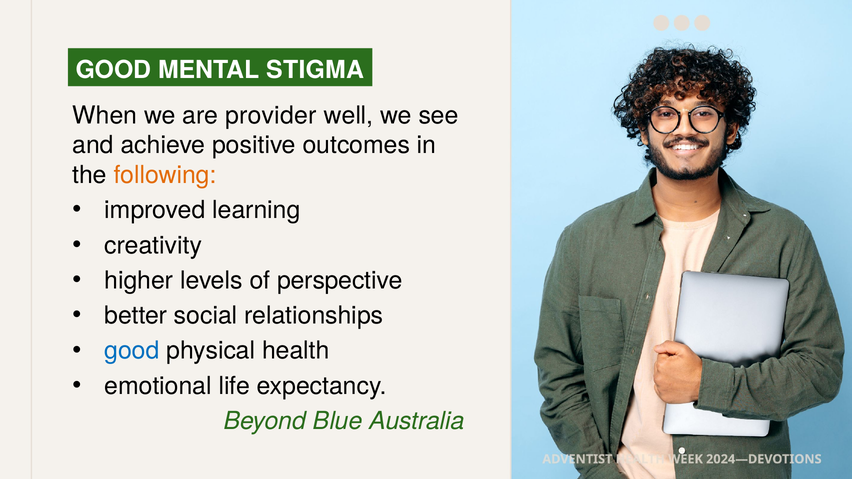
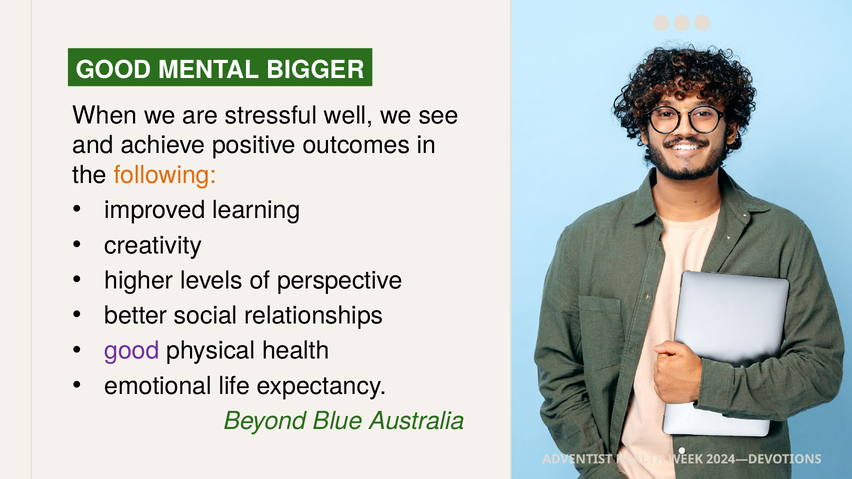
STIGMA: STIGMA -> BIGGER (315, 70)
provider: provider -> stressful (271, 115)
good colour: blue -> purple (132, 351)
